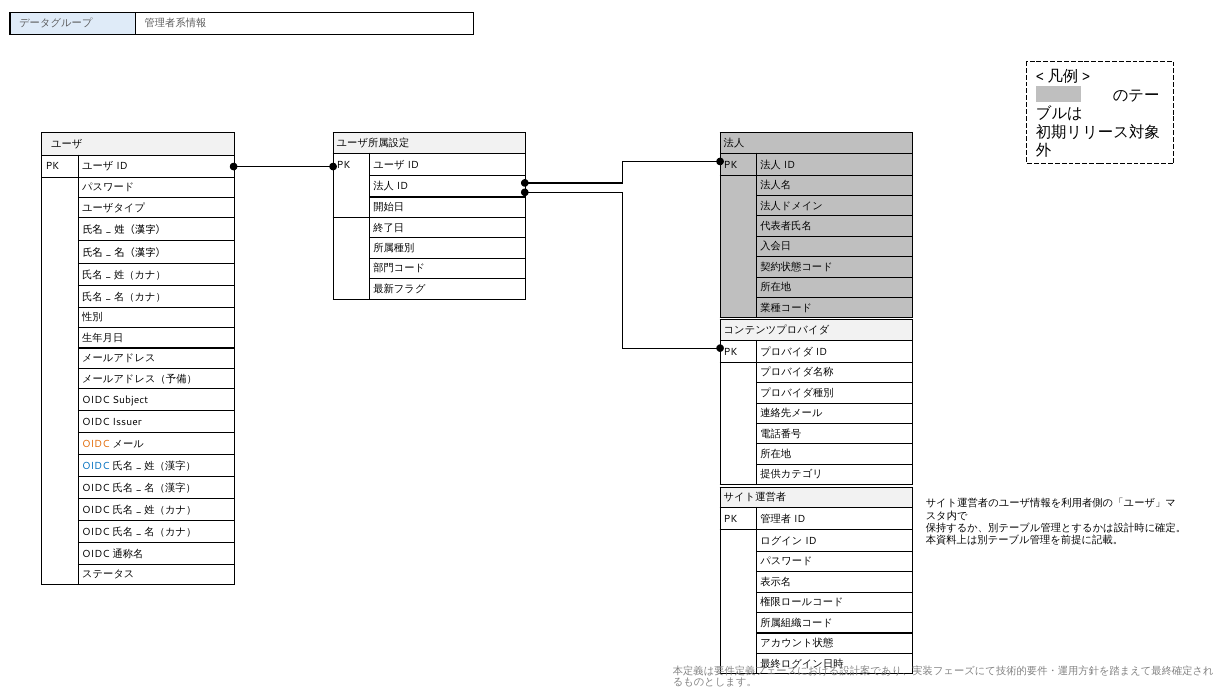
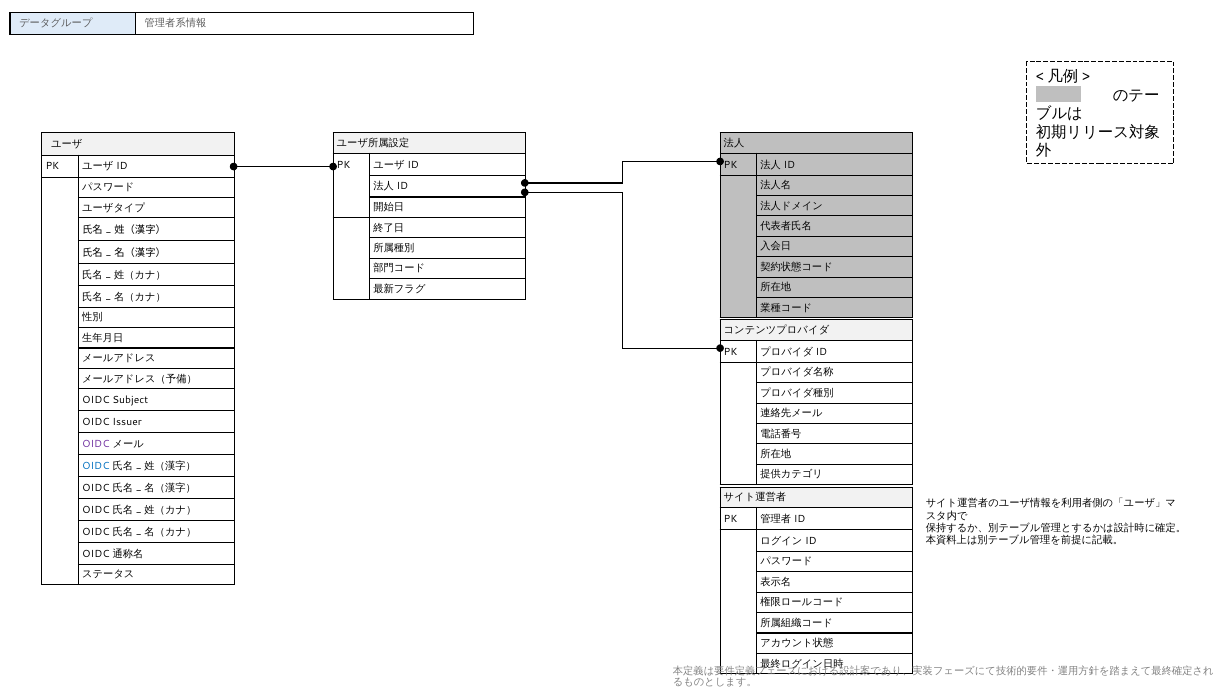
OIDC colour: orange -> purple (96, 444)
